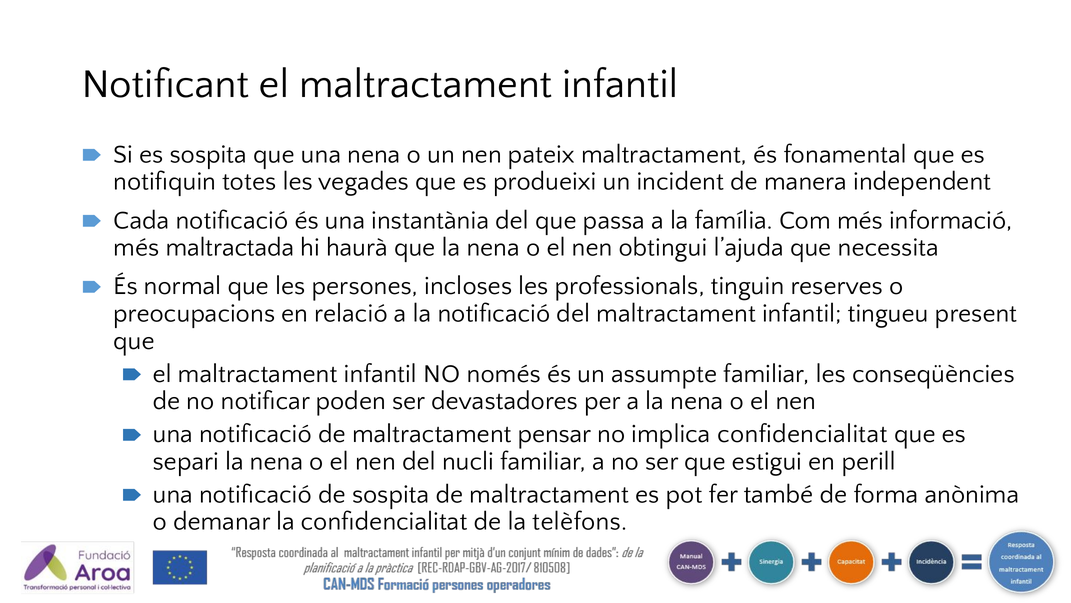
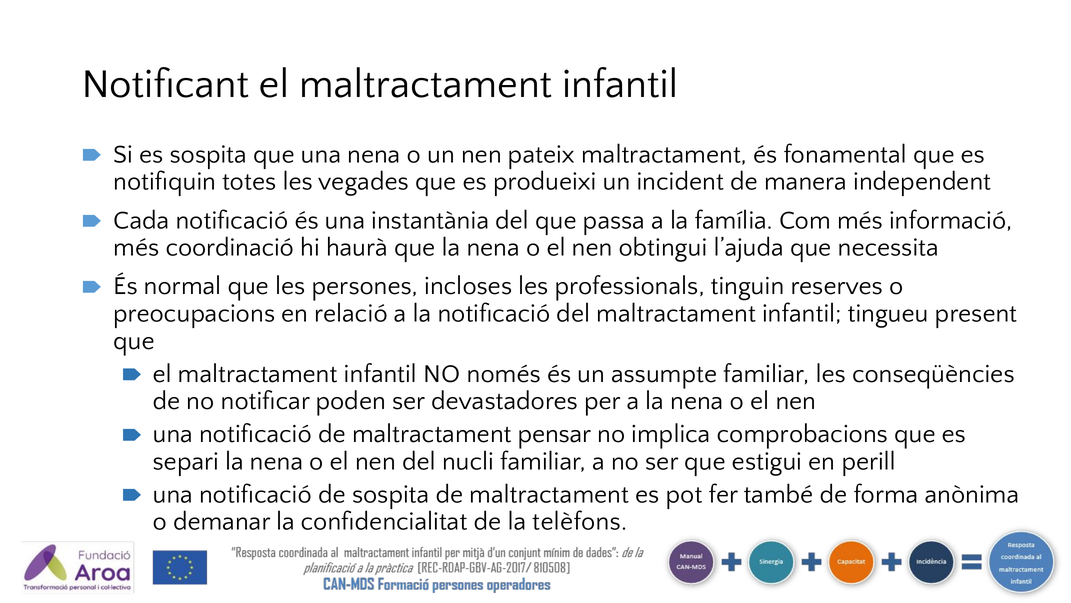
maltractada: maltractada -> coordinació (230, 247)
implica confidencialitat: confidencialitat -> comprobacions (802, 434)
